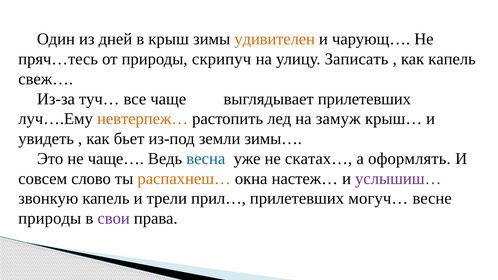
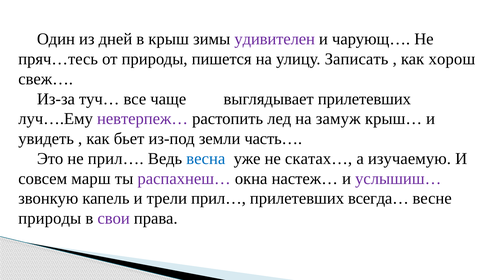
удивителен colour: orange -> purple (275, 39)
скрипуч: скрипуч -> пишется (222, 59)
как капель: капель -> хорош (452, 59)
невтерпеж… colour: orange -> purple (143, 119)
зимы…: зимы… -> часть… (273, 139)
не чаще…: чаще… -> прил… (116, 159)
оформлять: оформлять -> изучаемую (409, 159)
слово: слово -> марш (91, 179)
распахнеш… colour: orange -> purple (184, 179)
могуч…: могуч… -> всегда… (378, 199)
